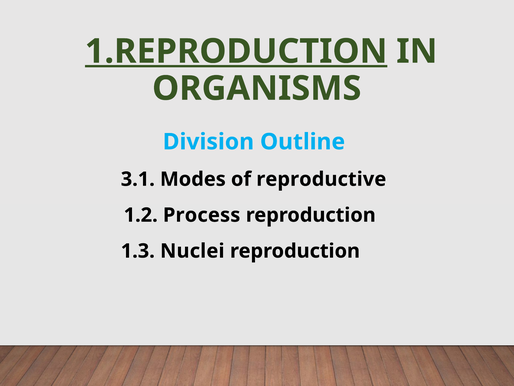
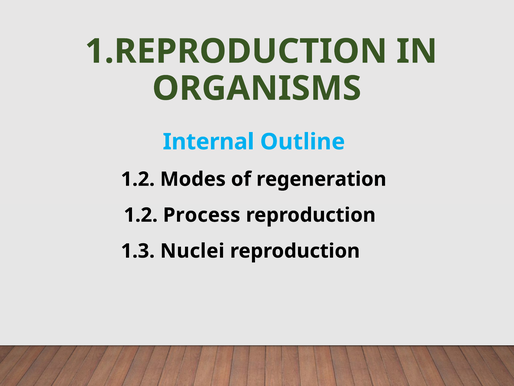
1.REPRODUCTION underline: present -> none (236, 51)
Division: Division -> Internal (209, 142)
3.1: 3.1 -> 1.2 (138, 179)
reproductive: reproductive -> regeneration (321, 179)
